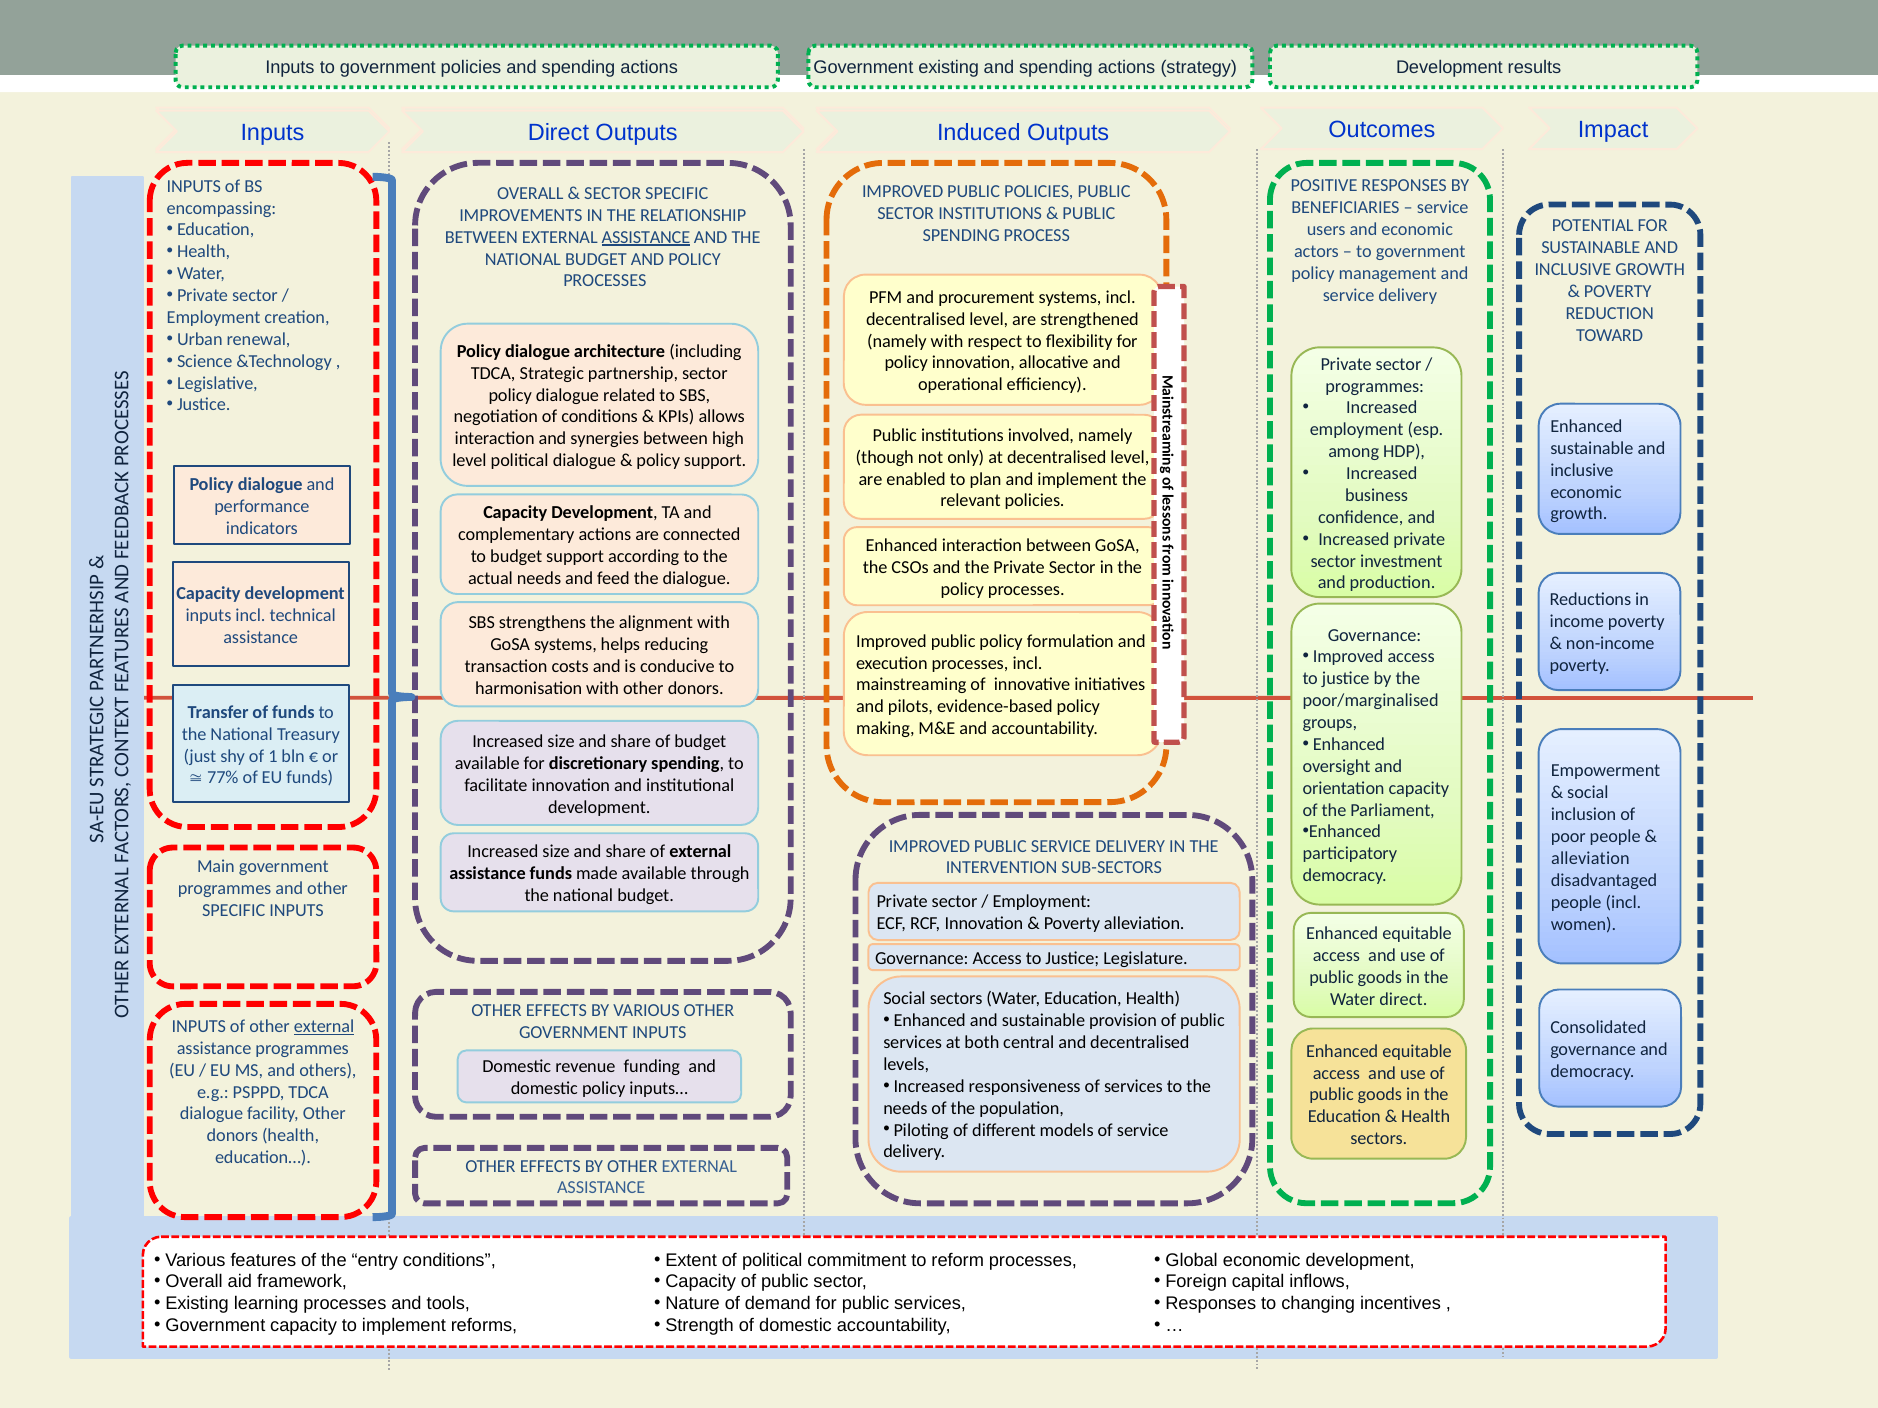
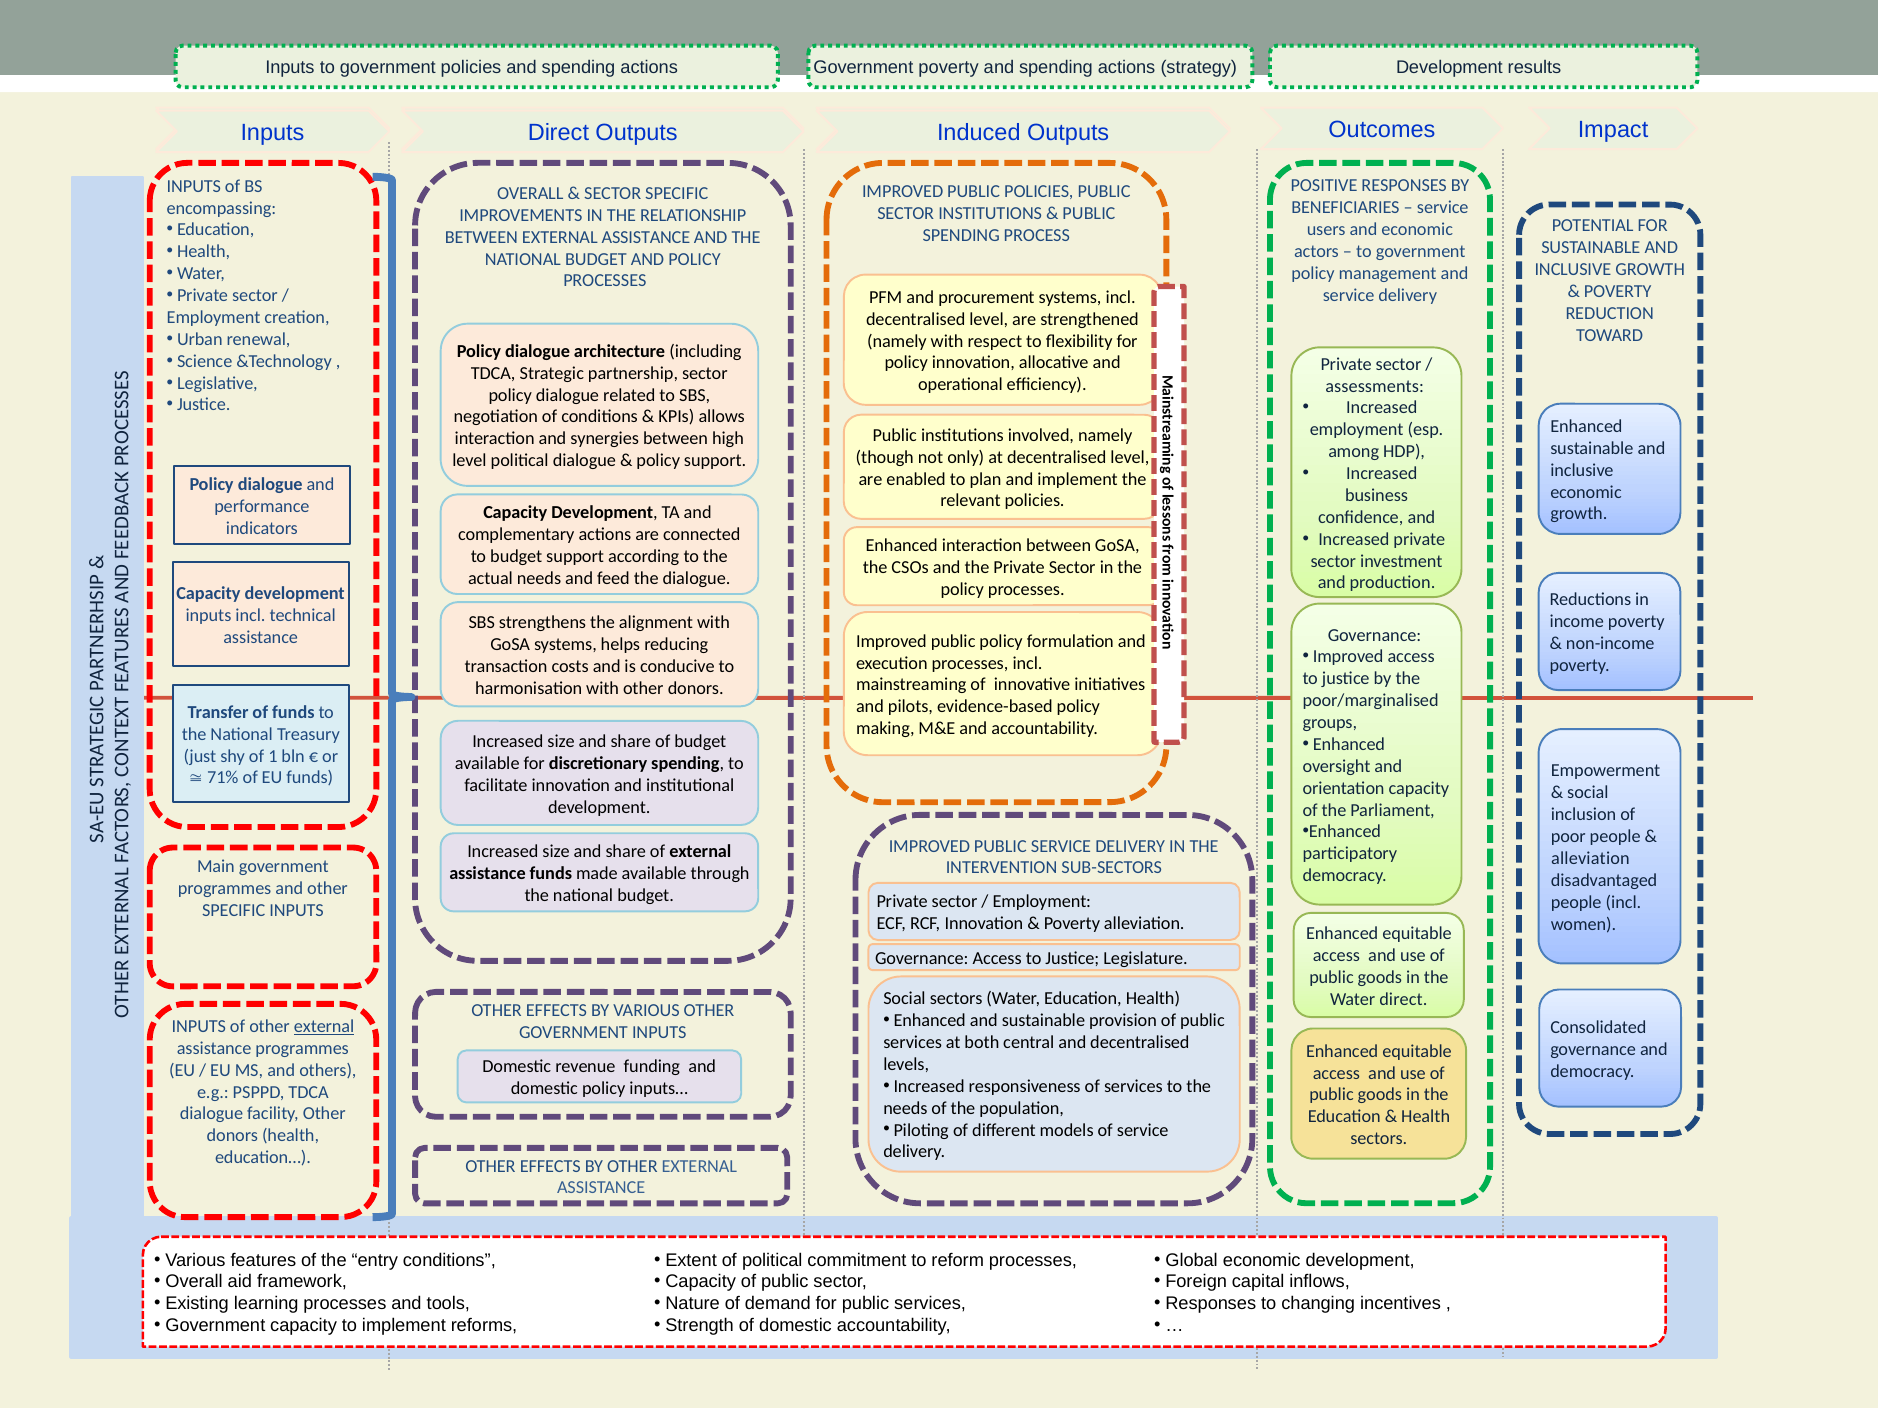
Government existing: existing -> poverty (948, 68)
ASSISTANCE underline: present -> none (646, 237)
programmes: programmes -> assessments (1375, 386)
77%: 77% -> 71% (223, 778)
